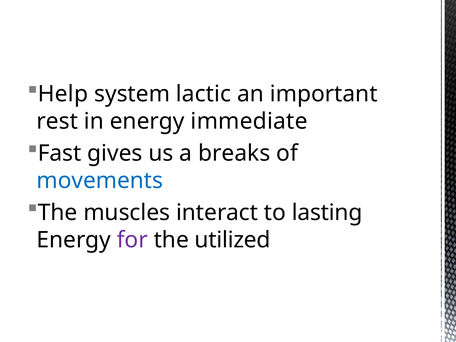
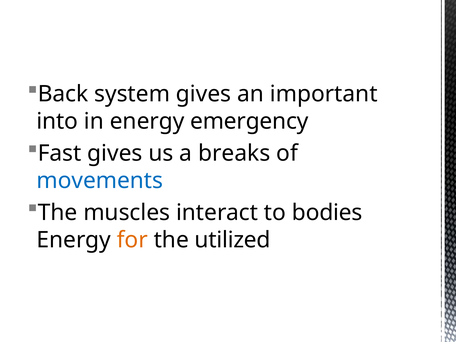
Help: Help -> Back (63, 94)
system lactic: lactic -> gives (204, 94)
rest: rest -> into (57, 121)
immediate: immediate -> emergency (249, 121)
lasting: lasting -> bodies (327, 212)
for colour: purple -> orange (132, 240)
